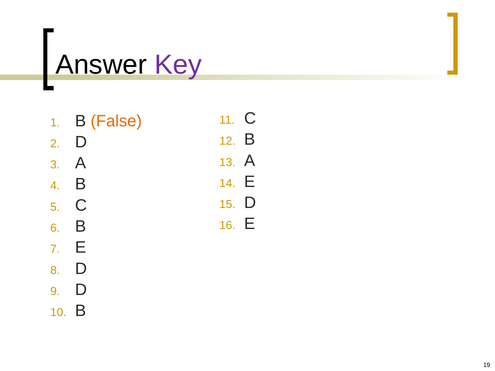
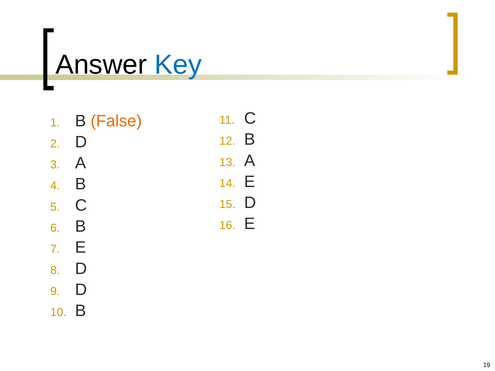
Key colour: purple -> blue (178, 65)
